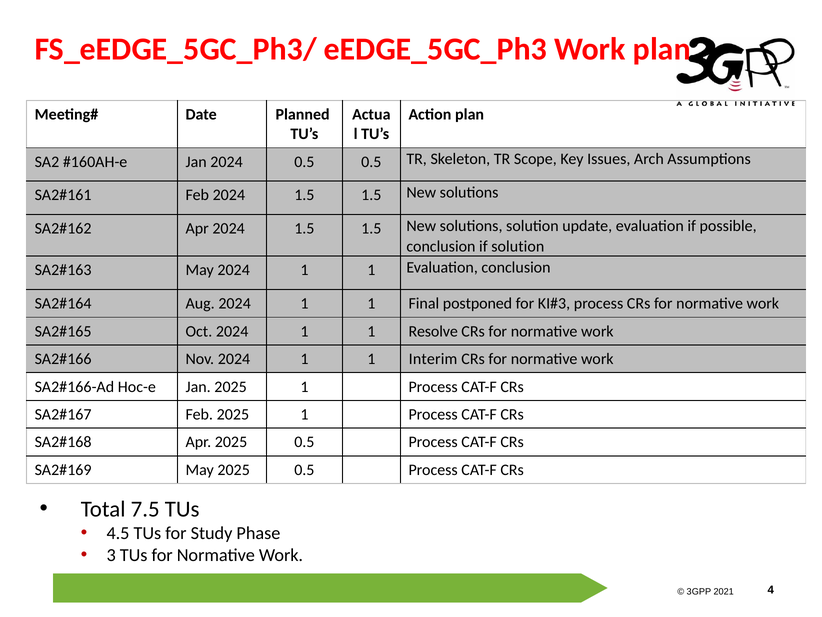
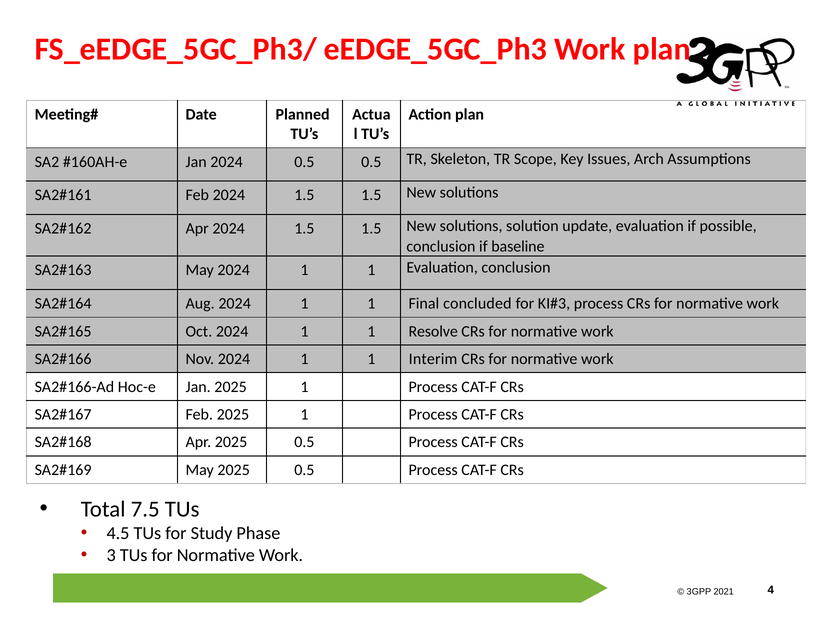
if solution: solution -> baseline (518, 246)
postponed: postponed -> concluded (477, 303)
